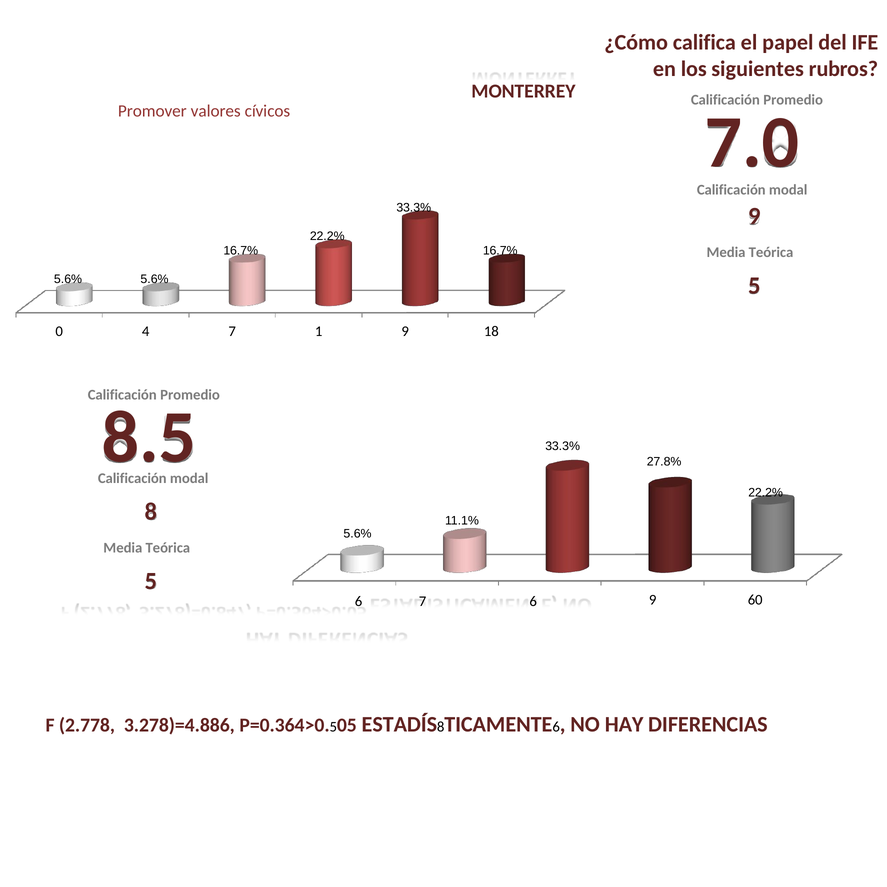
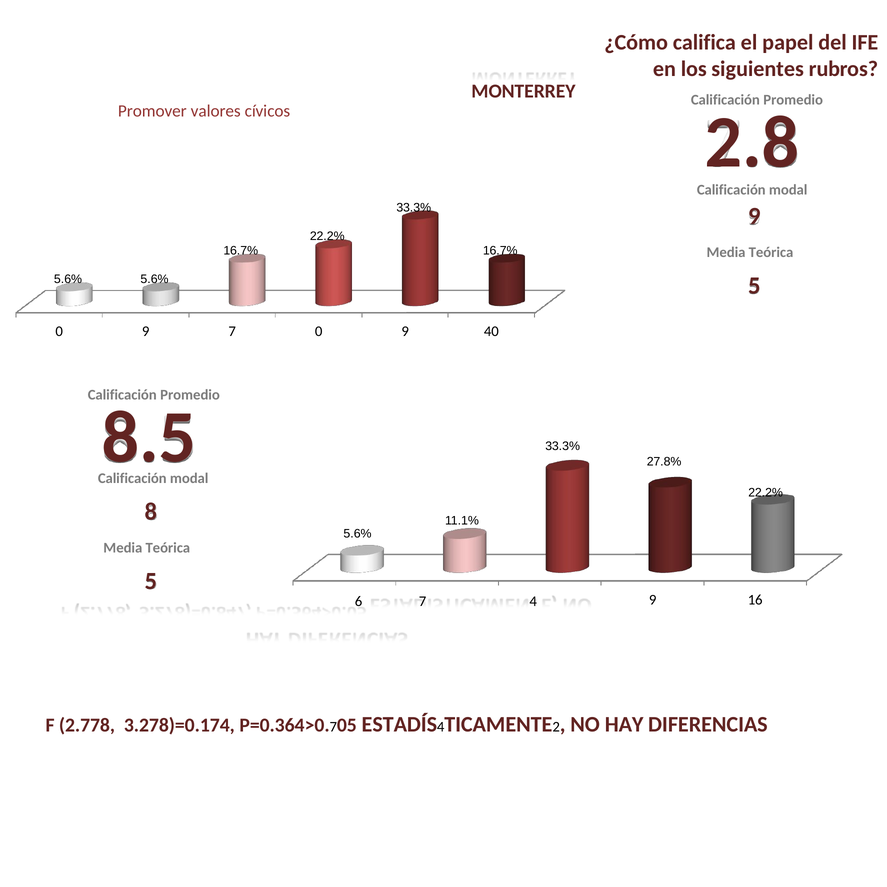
7.0: 7.0 -> 2.8 (752, 142)
4: 4 -> 9 (146, 331)
7 1: 1 -> 0 (319, 331)
18: 18 -> 40 (491, 331)
60: 60 -> 16 (755, 600)
7 6: 6 -> 4 (533, 601)
3.278)=4.886: 3.278)=4.886 -> 3.278)=0.174 (179, 725)
5: 5 -> 7 (333, 727)
8: 8 -> 4 (441, 727)
6: 6 -> 2 (556, 727)
